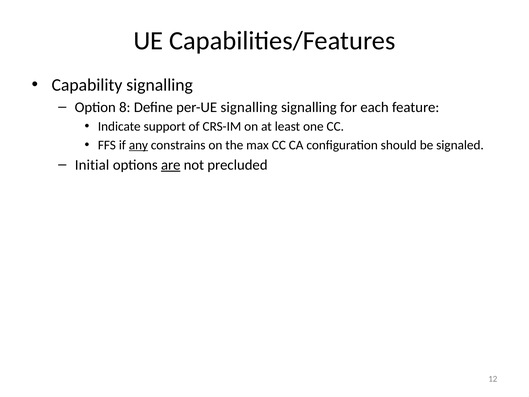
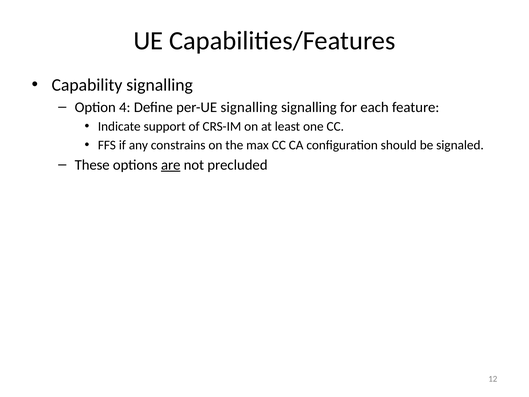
8: 8 -> 4 (125, 107)
any underline: present -> none (138, 145)
Initial: Initial -> These (92, 165)
